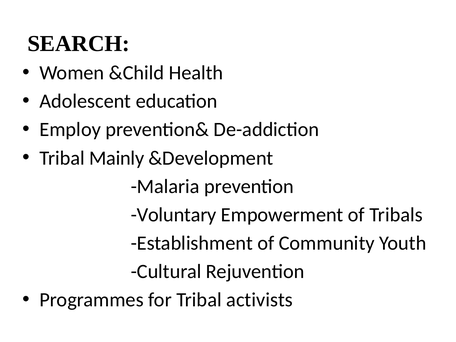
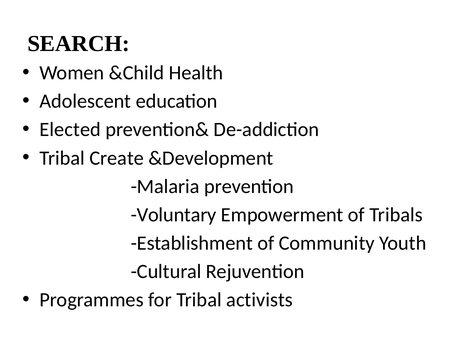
Employ: Employ -> Elected (70, 130)
Mainly: Mainly -> Create (117, 158)
